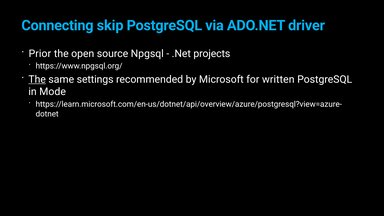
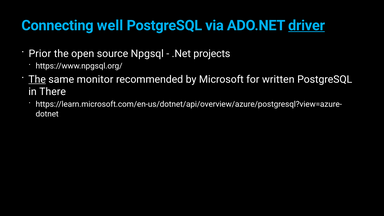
skip: skip -> well (110, 25)
driver underline: none -> present (307, 25)
settings: settings -> monitor (95, 79)
Mode: Mode -> There (53, 92)
